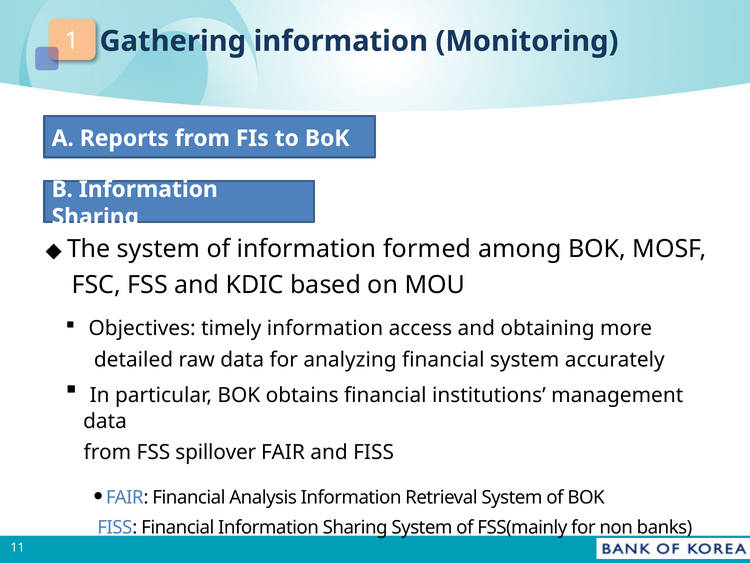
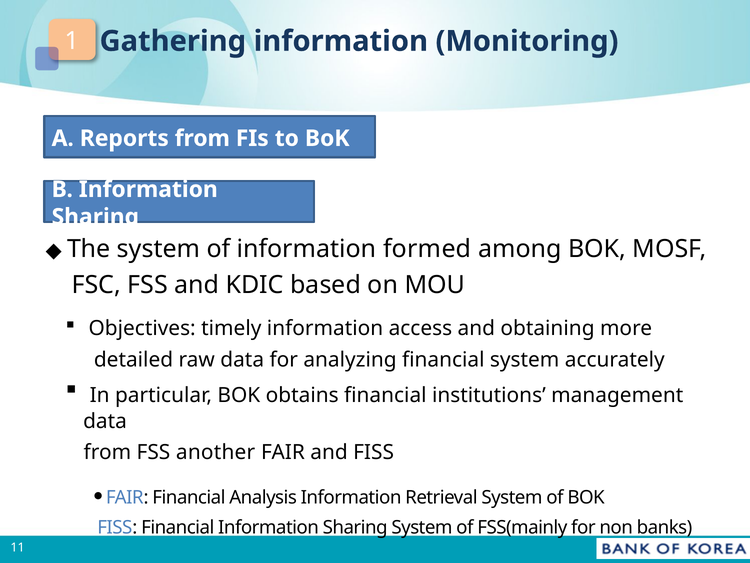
spillover: spillover -> another (216, 452)
